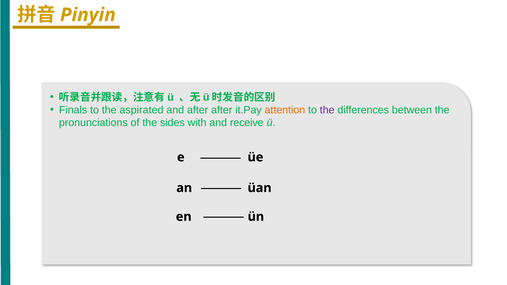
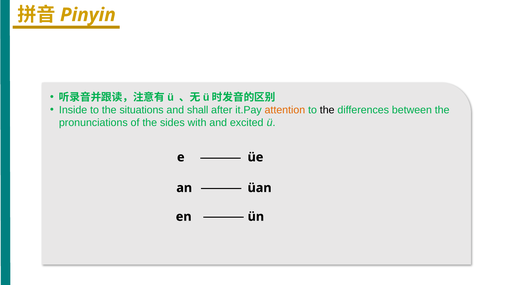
Finals: Finals -> Inside (73, 110)
aspirated: aspirated -> situations (142, 110)
and after: after -> shall (198, 110)
the colour: purple -> black (327, 110)
receive: receive -> excited (247, 123)
